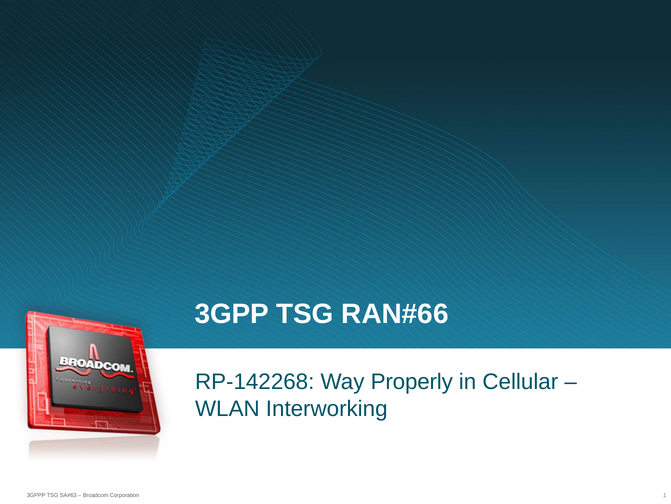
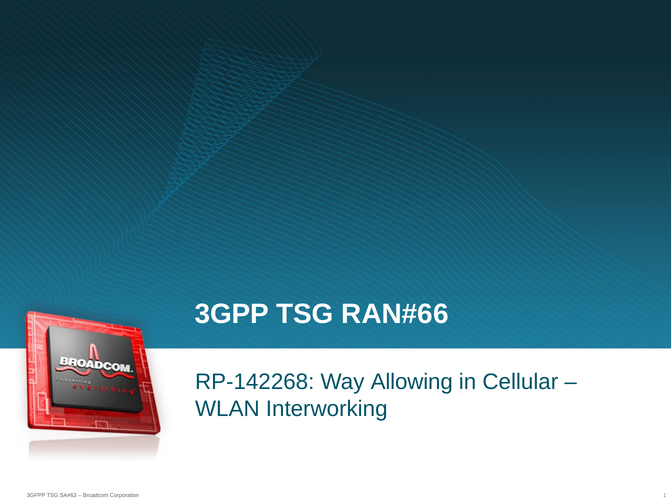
Properly: Properly -> Allowing (412, 381)
